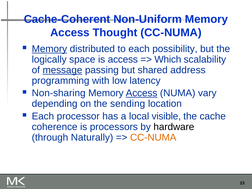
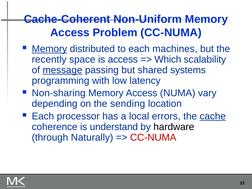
Thought: Thought -> Problem (115, 33)
possibility: possibility -> machines (175, 49)
logically: logically -> recently (49, 59)
address: address -> systems (188, 70)
Access underline: present -> none (142, 93)
visible: visible -> errors (166, 116)
cache underline: none -> present (213, 116)
processors: processors -> understand (114, 127)
CC-NUMA colour: orange -> red (153, 137)
